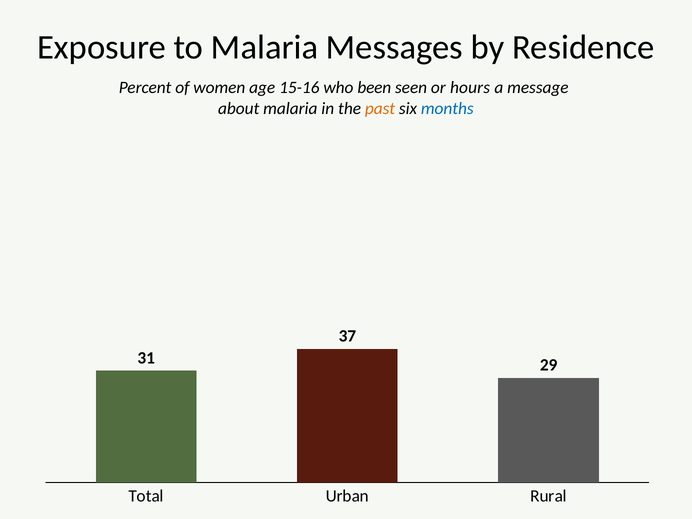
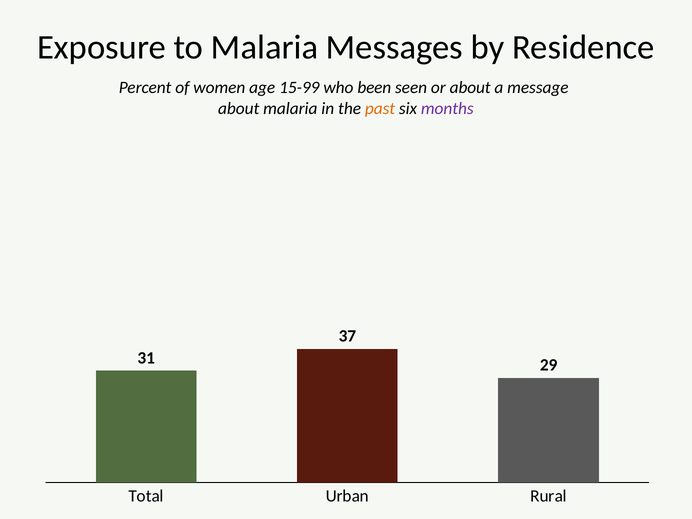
15-16: 15-16 -> 15-99 (299, 88)
or hours: hours -> about (470, 88)
months colour: blue -> purple (447, 108)
